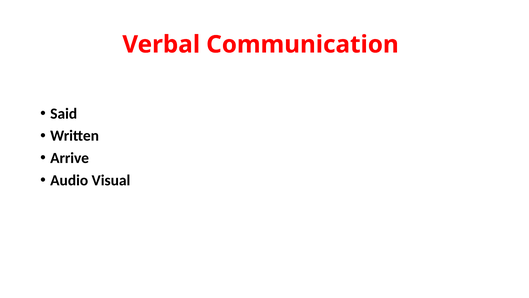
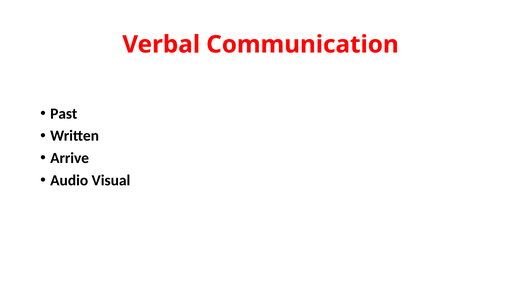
Said: Said -> Past (64, 113)
